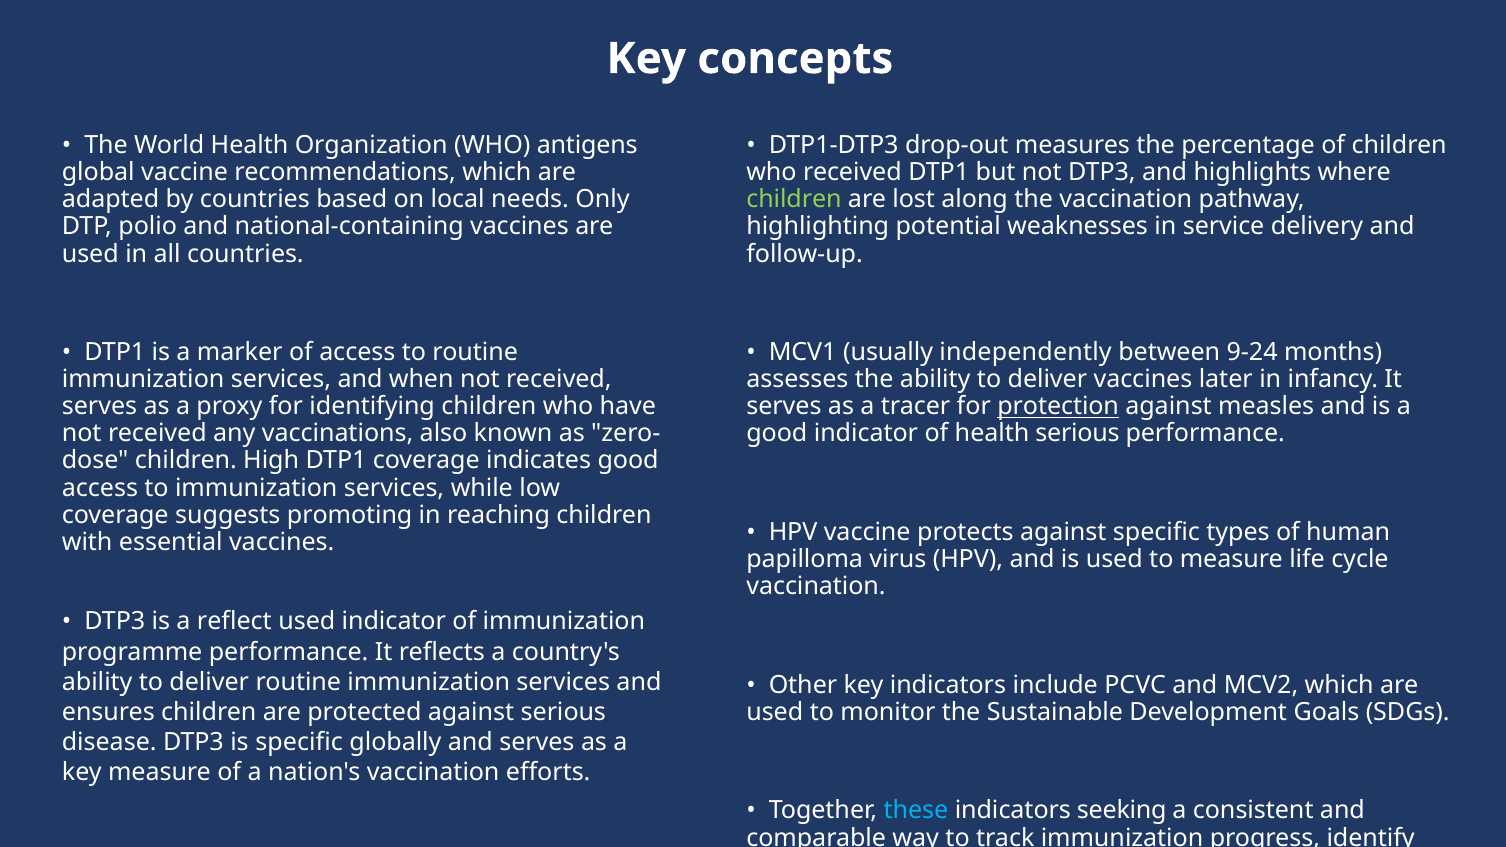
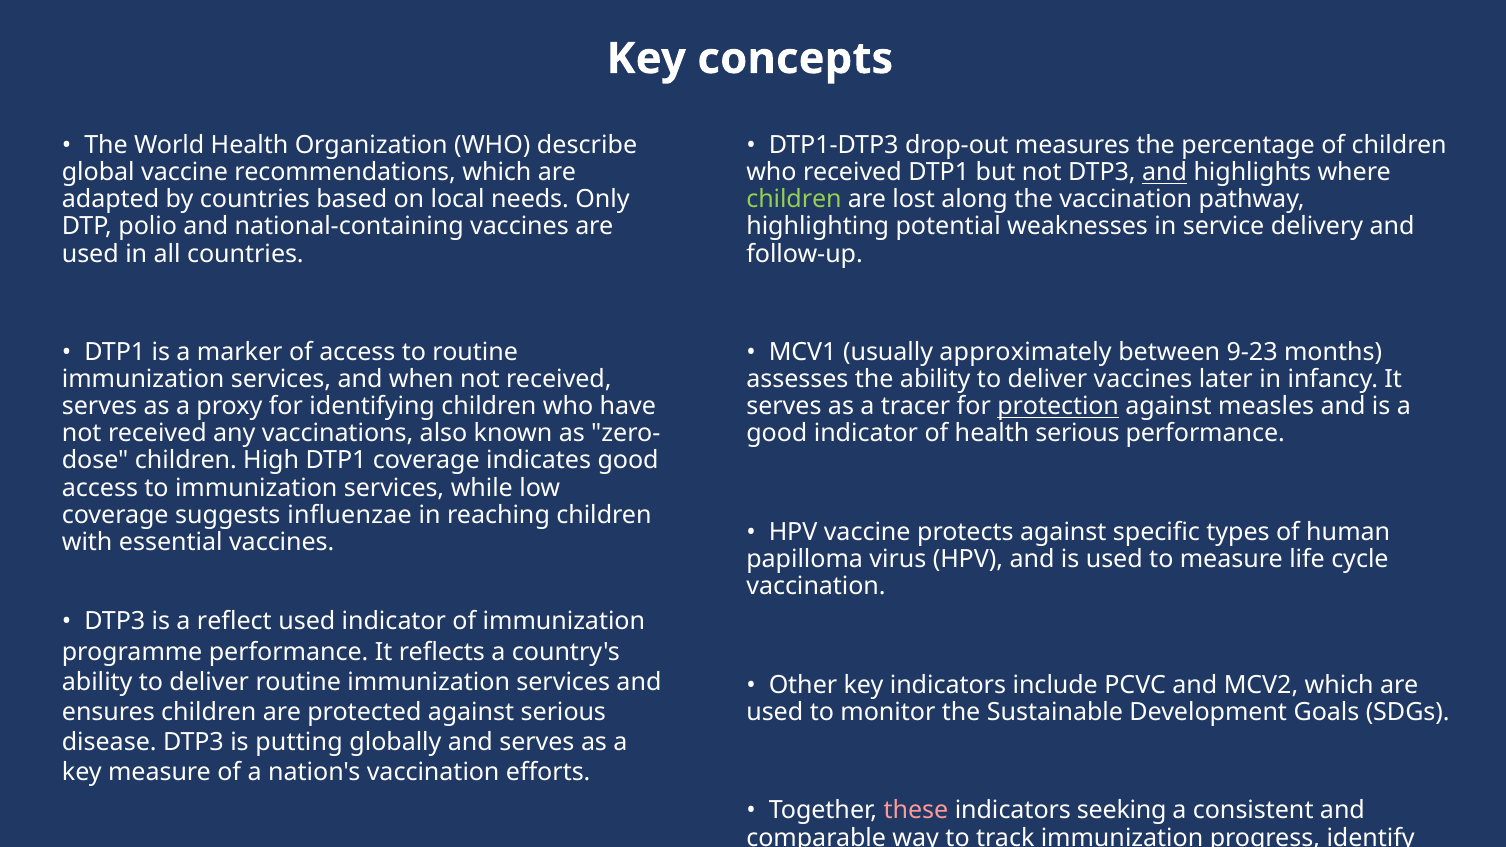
antigens: antigens -> describe (587, 145)
and underline: none -> present (1165, 173)
independently: independently -> approximately (1026, 352)
9-24: 9-24 -> 9-23 (1252, 352)
promoting: promoting -> influenzae (350, 515)
is specific: specific -> putting (299, 742)
these colour: light blue -> pink (916, 811)
